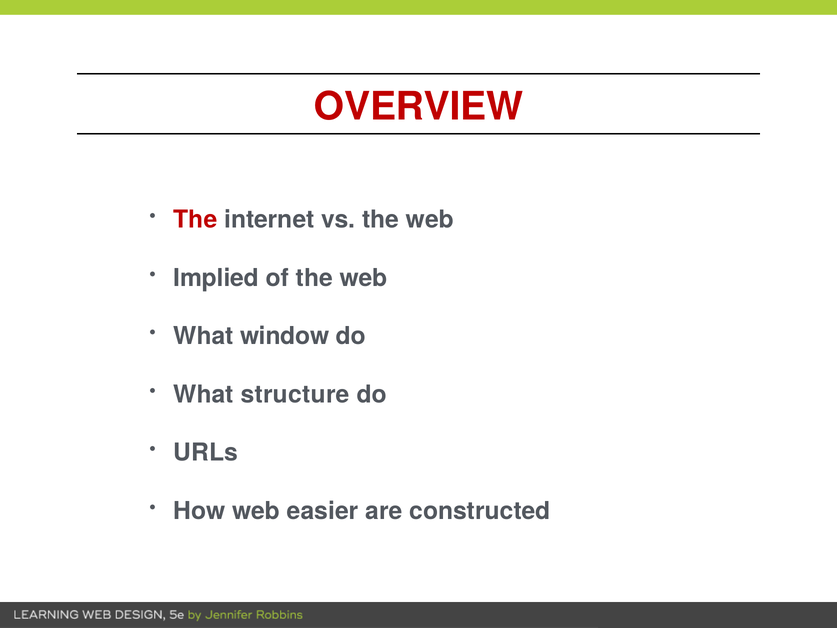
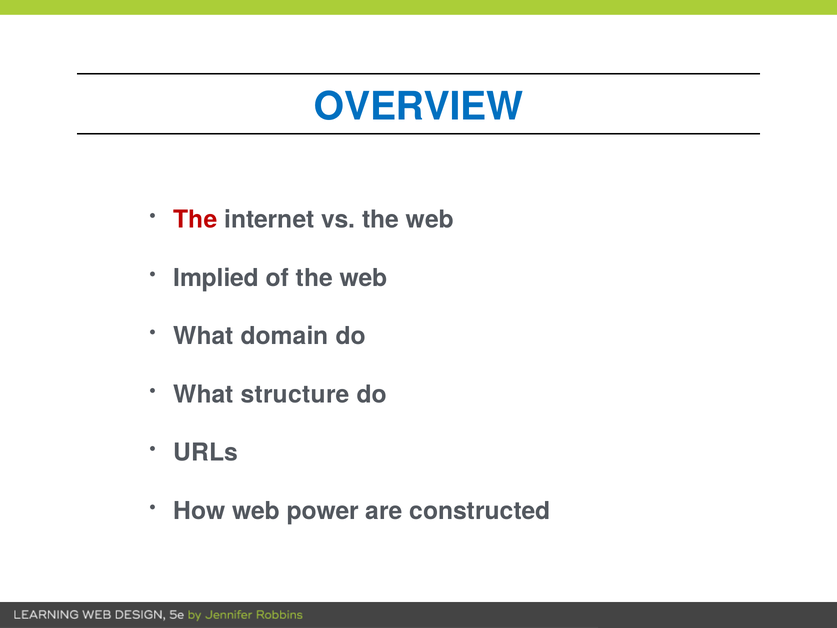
OVERVIEW colour: red -> blue (419, 107)
window: window -> domain (285, 336)
easier: easier -> power (323, 511)
